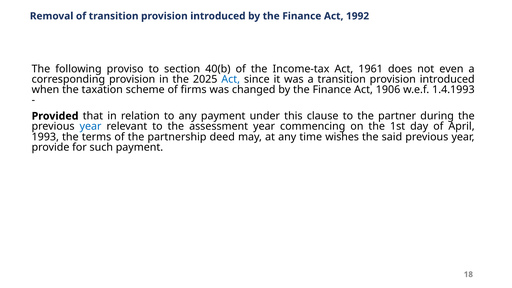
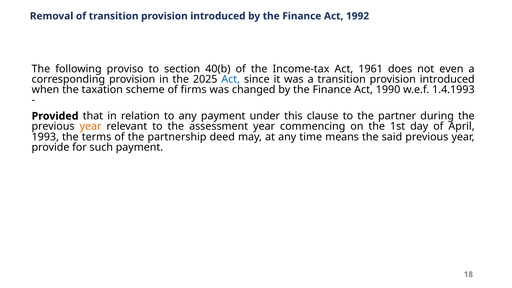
1906: 1906 -> 1990 (388, 90)
year colour: blue -> orange (91, 126)
wishes: wishes -> means (342, 137)
